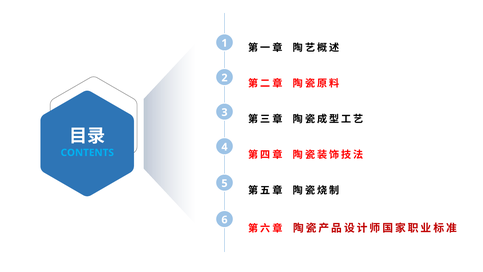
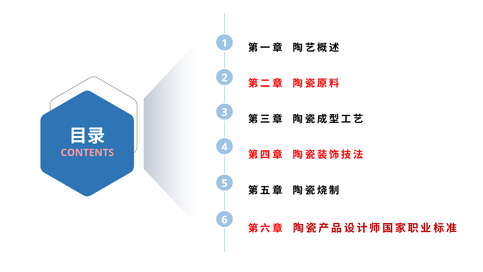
CONTENTS colour: light blue -> pink (87, 153)
